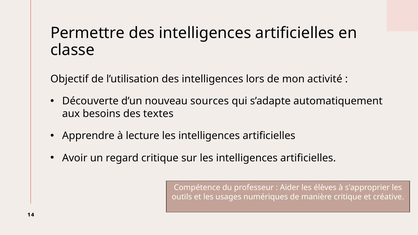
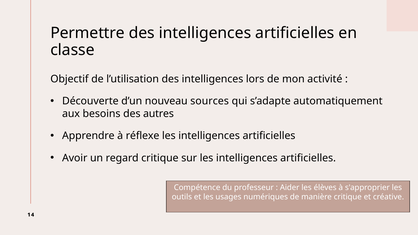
textes: textes -> autres (158, 114)
lecture: lecture -> réflexe (143, 136)
